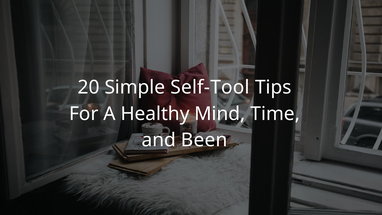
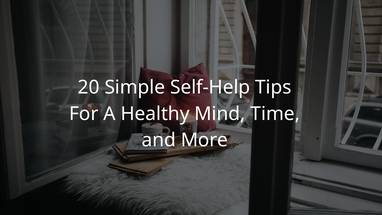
Self-Tool: Self-Tool -> Self-Help (210, 87)
Been: Been -> More (204, 140)
